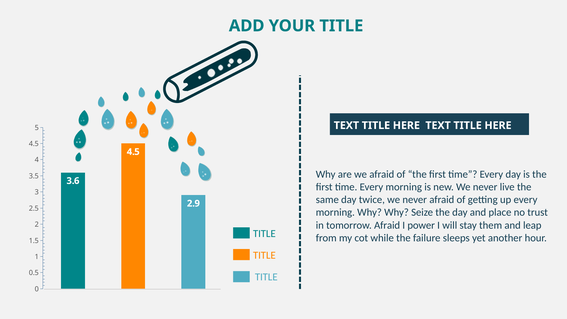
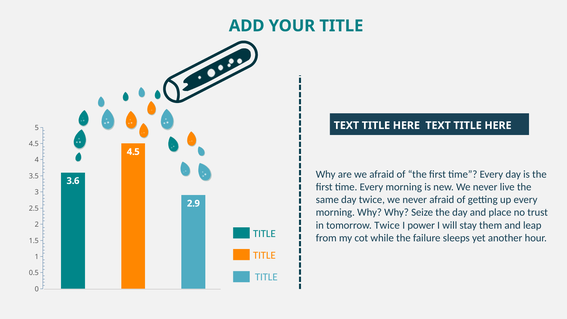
tomorrow Afraid: Afraid -> Twice (387, 225)
